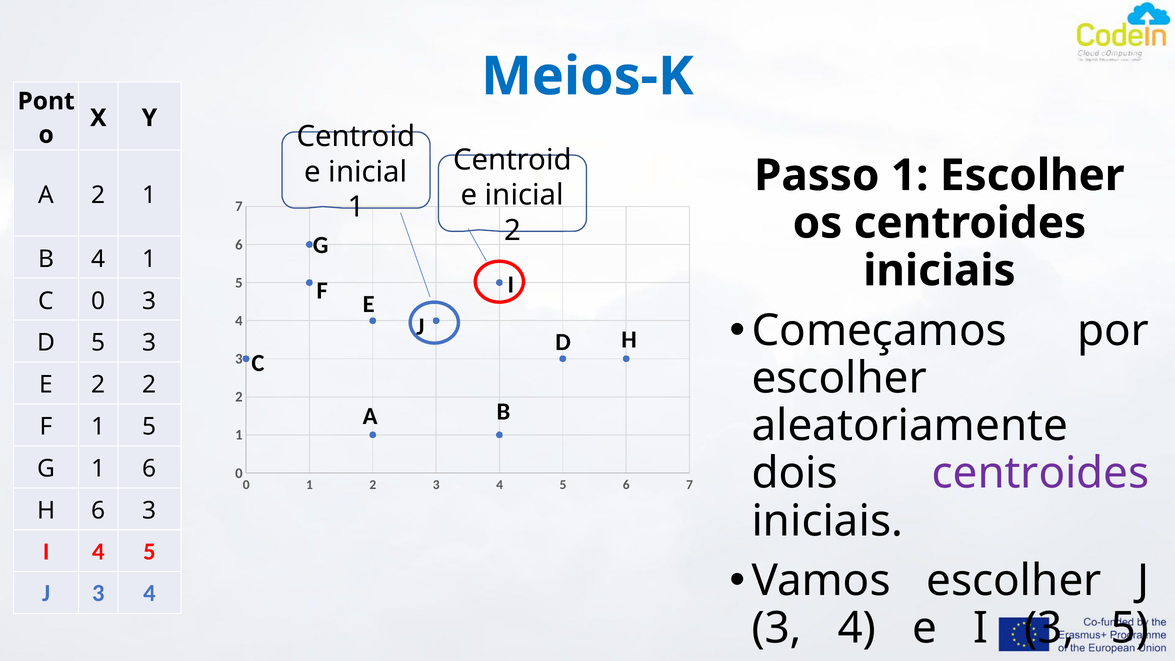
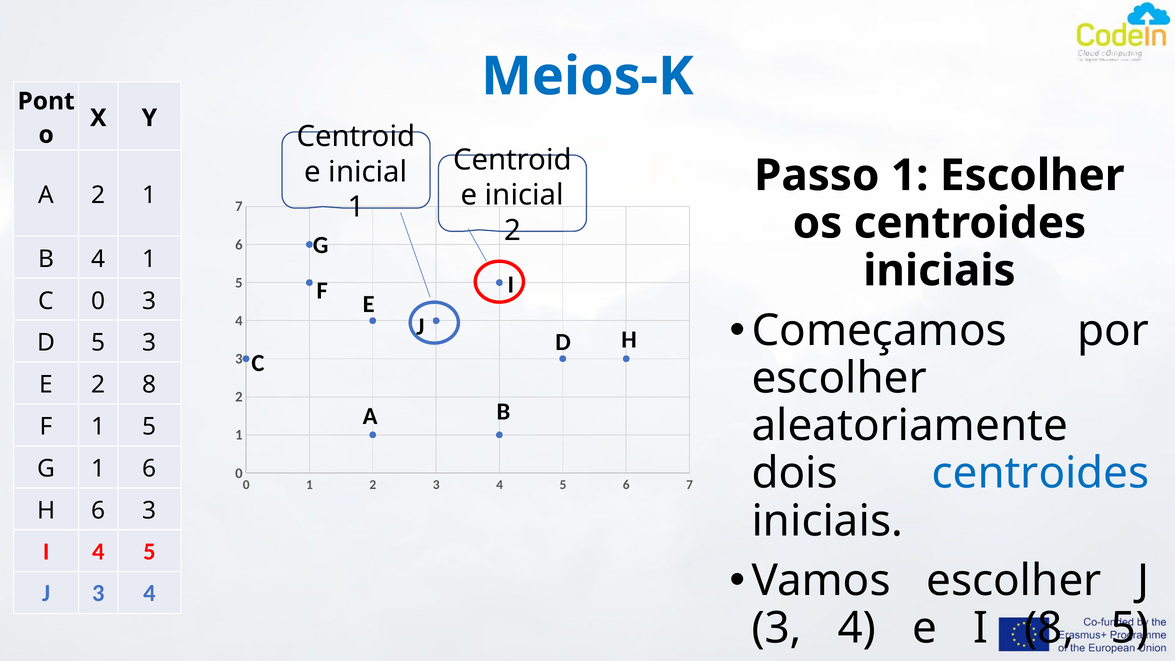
2 2: 2 -> 8 (149, 385)
centroides colour: purple -> blue (1040, 473)
I 3: 3 -> 8 (1049, 628)
